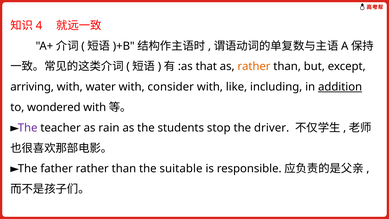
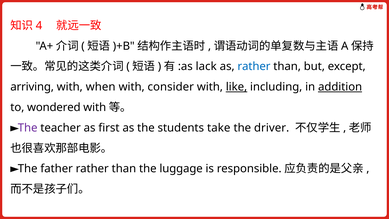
that: that -> lack (206, 66)
rather colour: orange -> blue (254, 66)
water: water -> when (101, 87)
like underline: none -> present (236, 87)
rain: rain -> first (109, 128)
stop: stop -> take (219, 128)
suitable: suitable -> luggage (181, 169)
